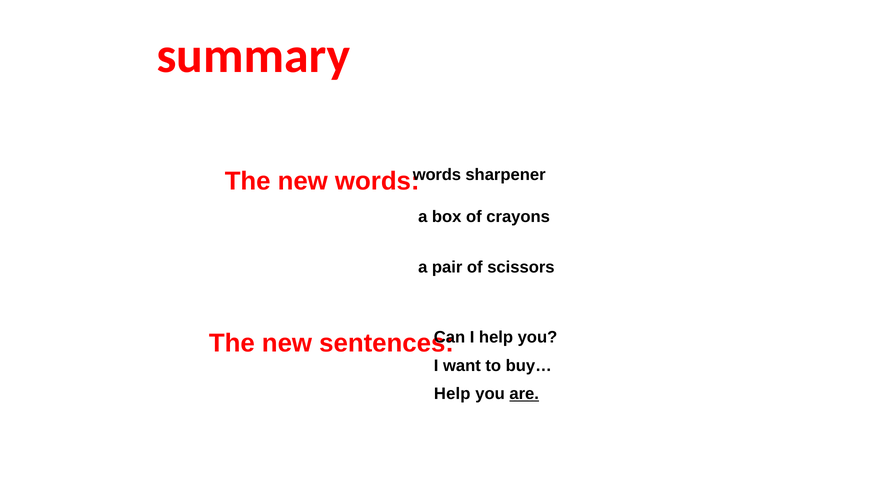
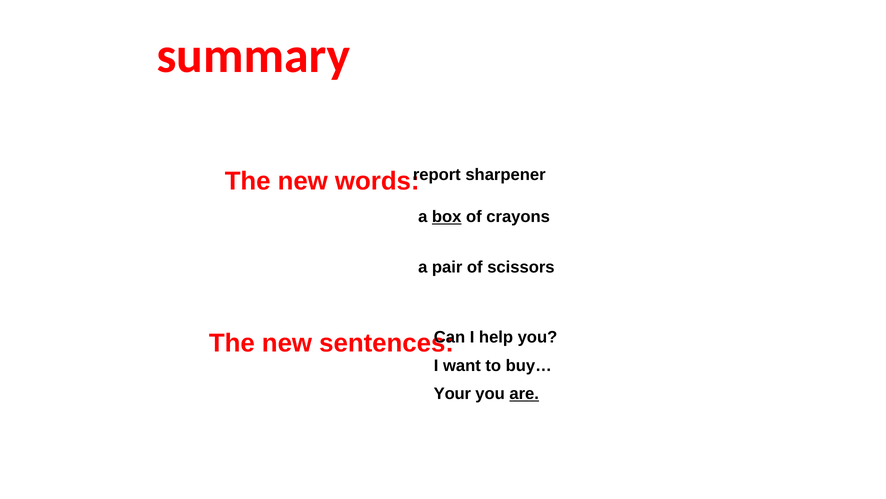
words: words -> report (437, 175)
box underline: none -> present (447, 216)
Help: Help -> Your (452, 393)
